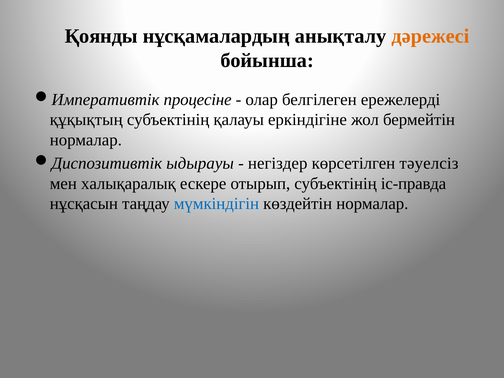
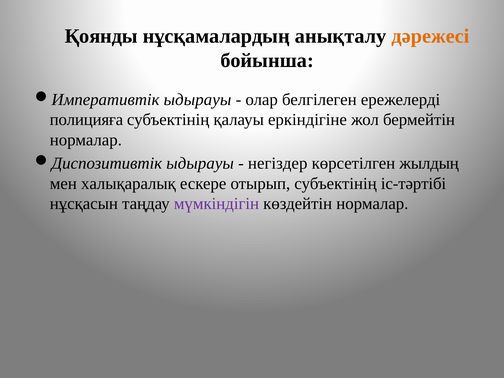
процесіне: процесіне -> ыдырауы (197, 100)
құқықтың: құқықтың -> полицияға (86, 120)
тәуелсіз: тәуелсіз -> жылдың (429, 163)
іс-правда: іс-правда -> іс-тәртібі (414, 184)
мүмкіндігін colour: blue -> purple (216, 204)
